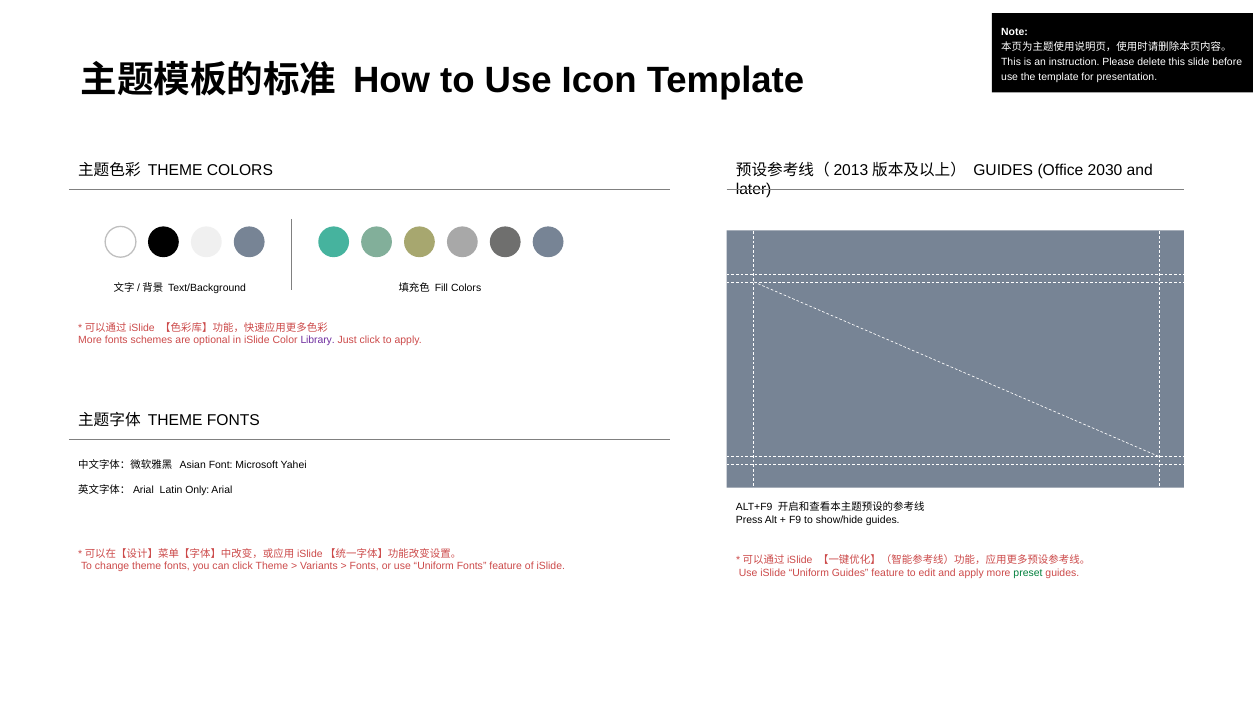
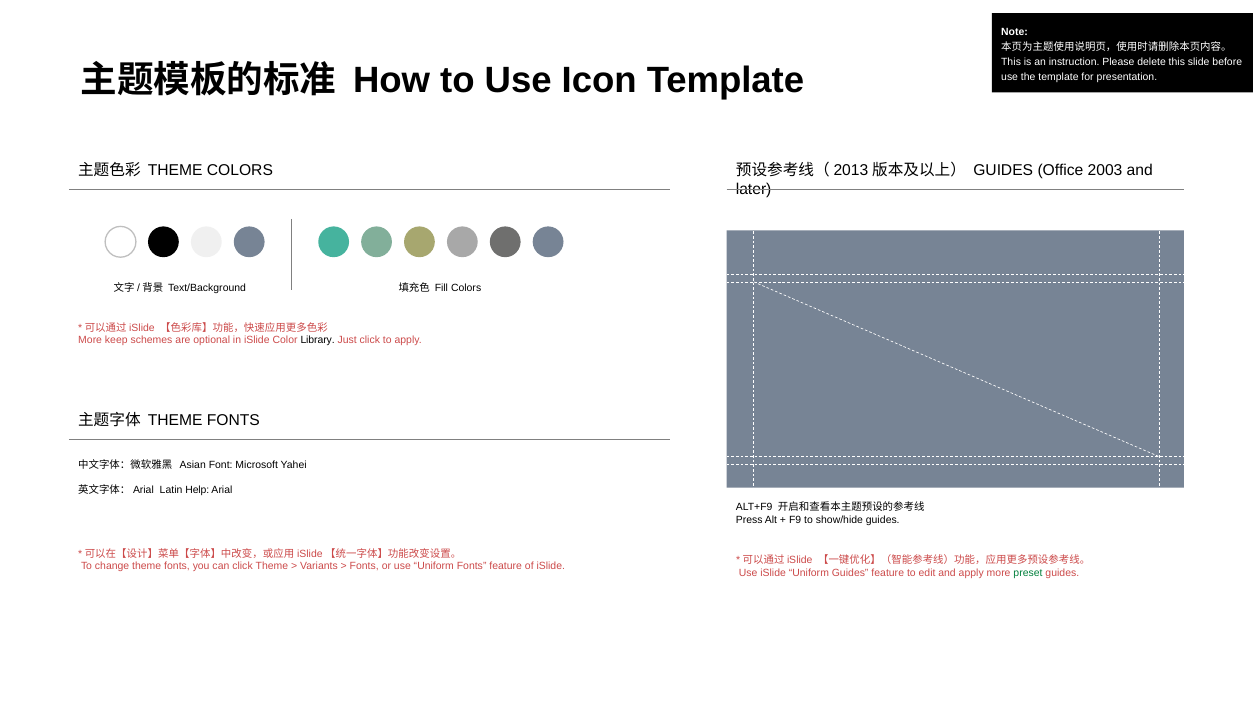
2030: 2030 -> 2003 (1105, 171)
More fonts: fonts -> keep (116, 340)
Library colour: purple -> black (318, 340)
Only: Only -> Help (197, 490)
